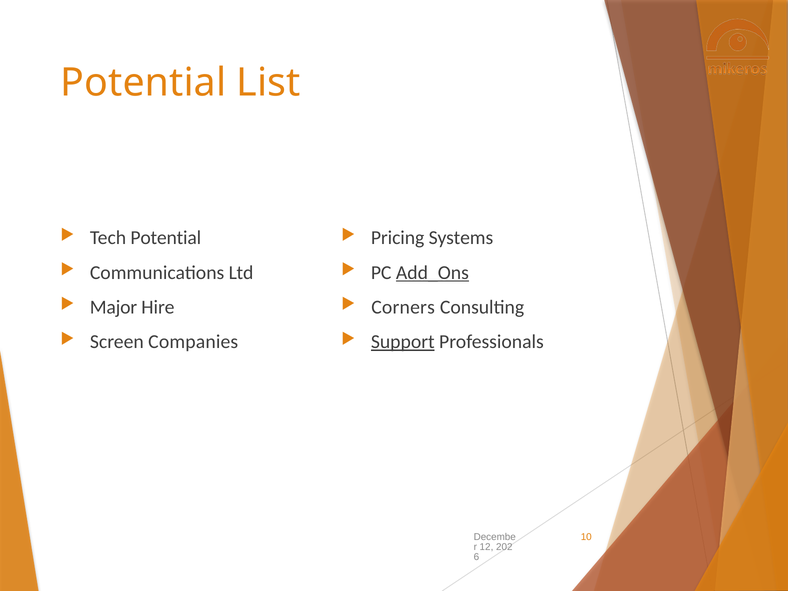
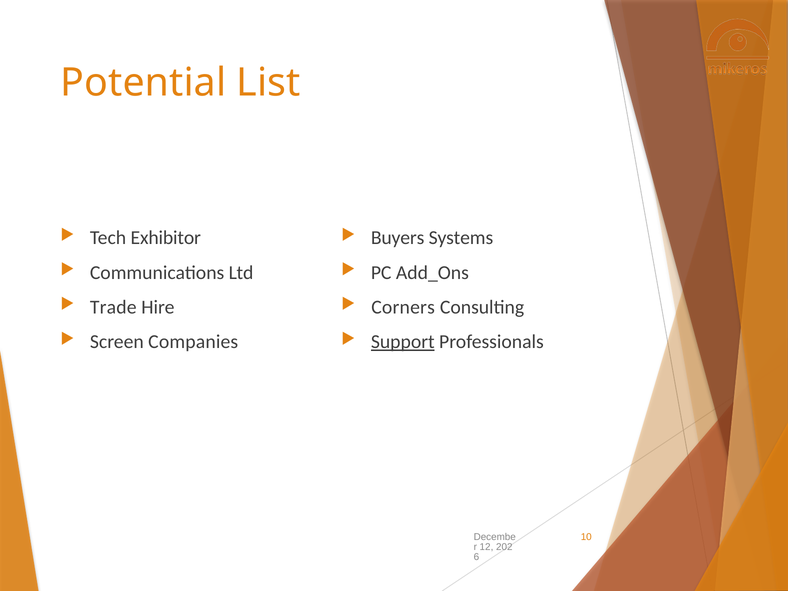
Tech Potential: Potential -> Exhibitor (166, 238)
Pricing: Pricing -> Buyers (398, 238)
Add_Ons underline: present -> none (432, 273)
Major: Major -> Trade (113, 307)
